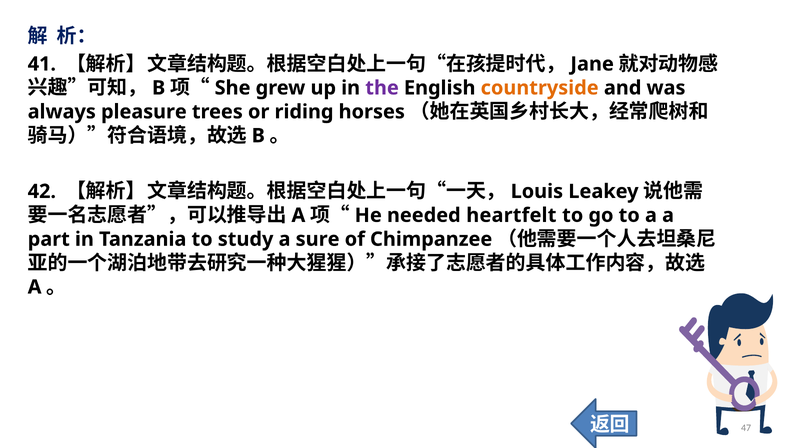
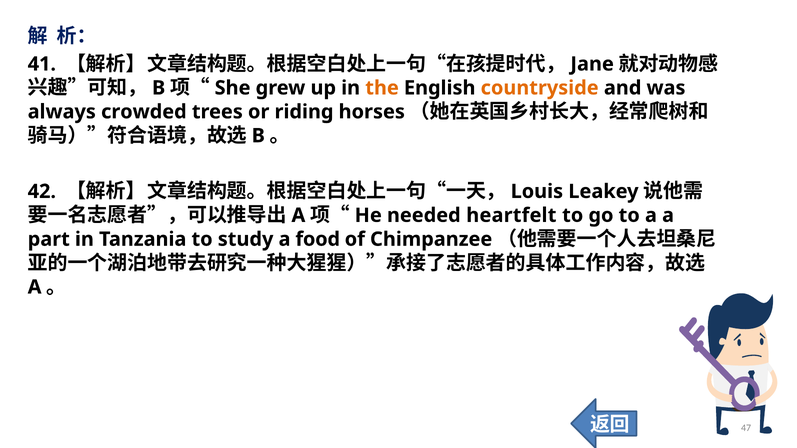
the colour: purple -> orange (382, 88)
pleasure: pleasure -> crowded (144, 112)
sure: sure -> food (318, 239)
